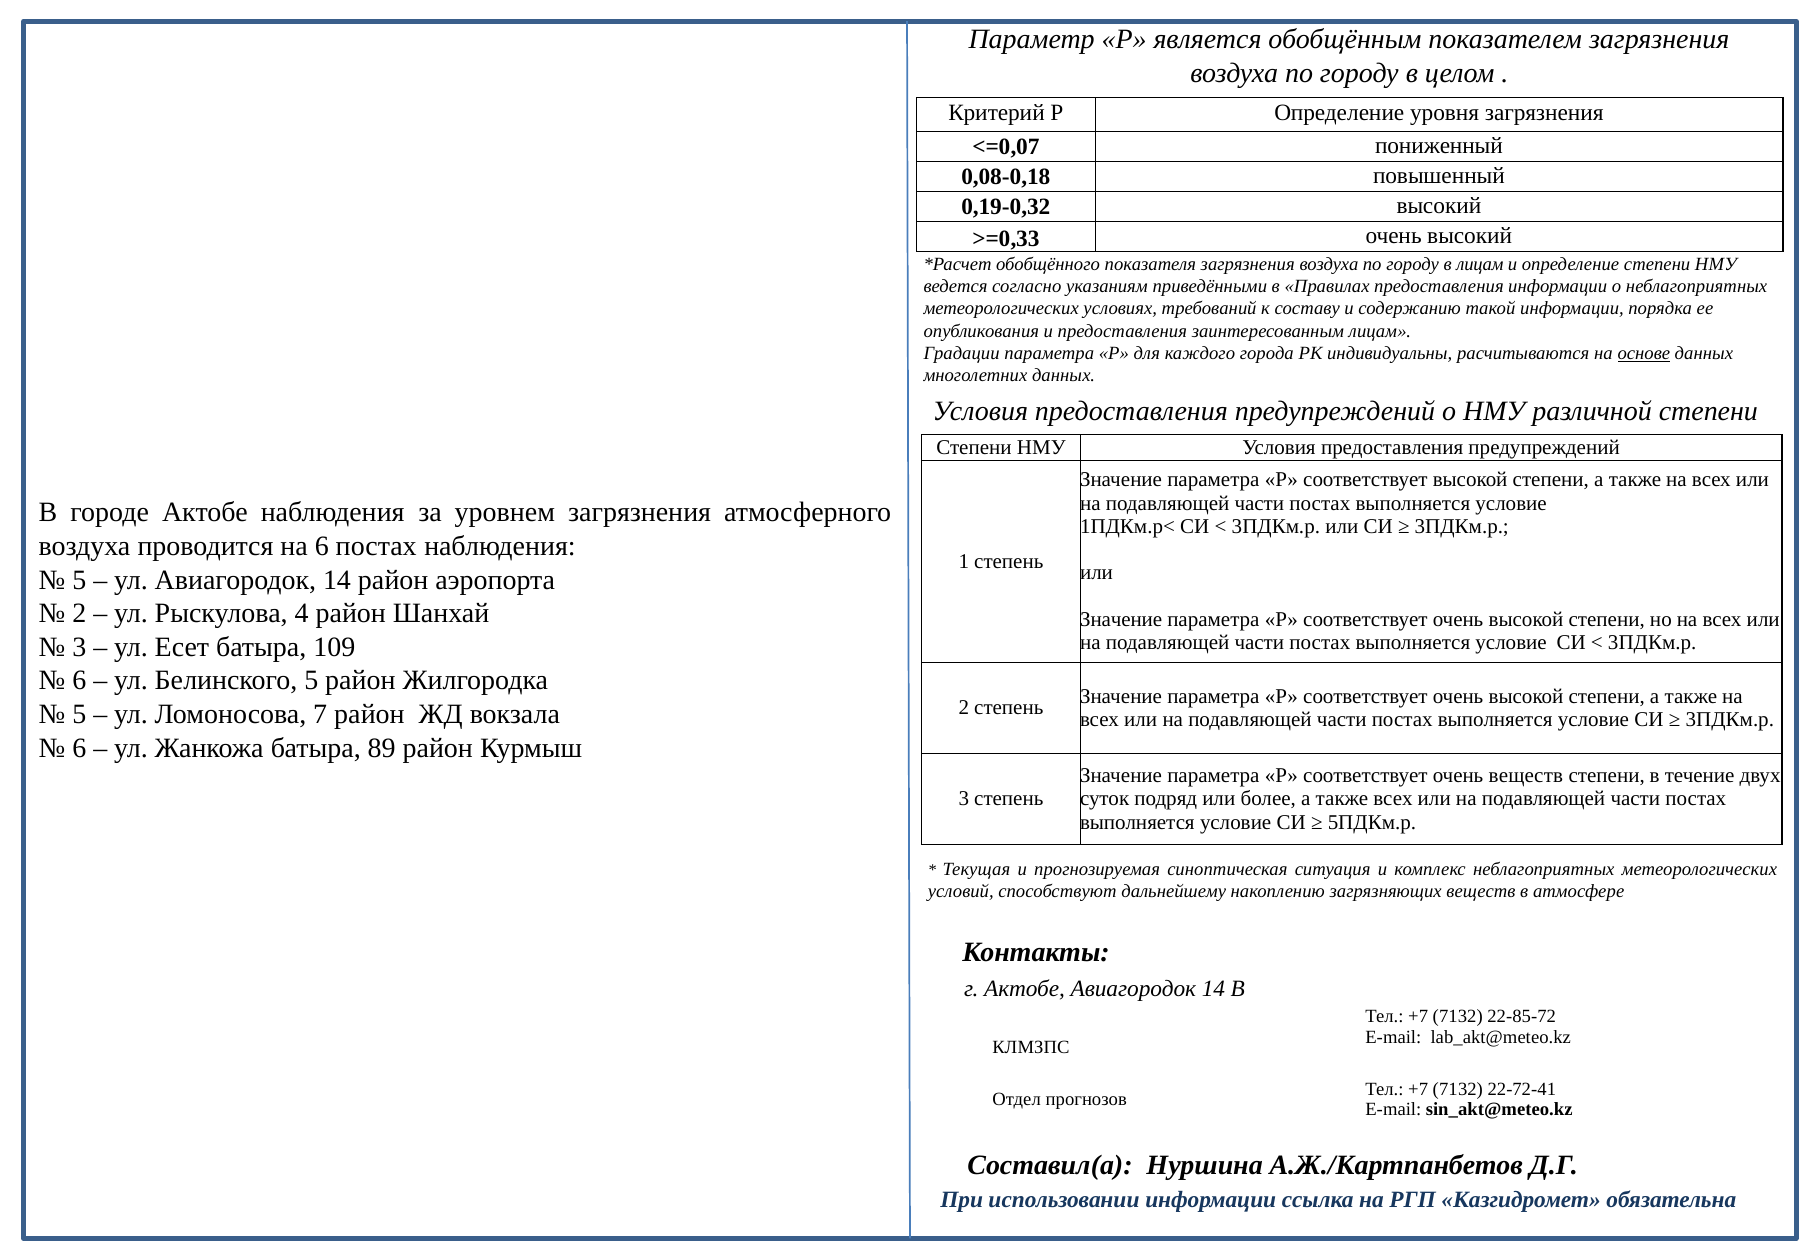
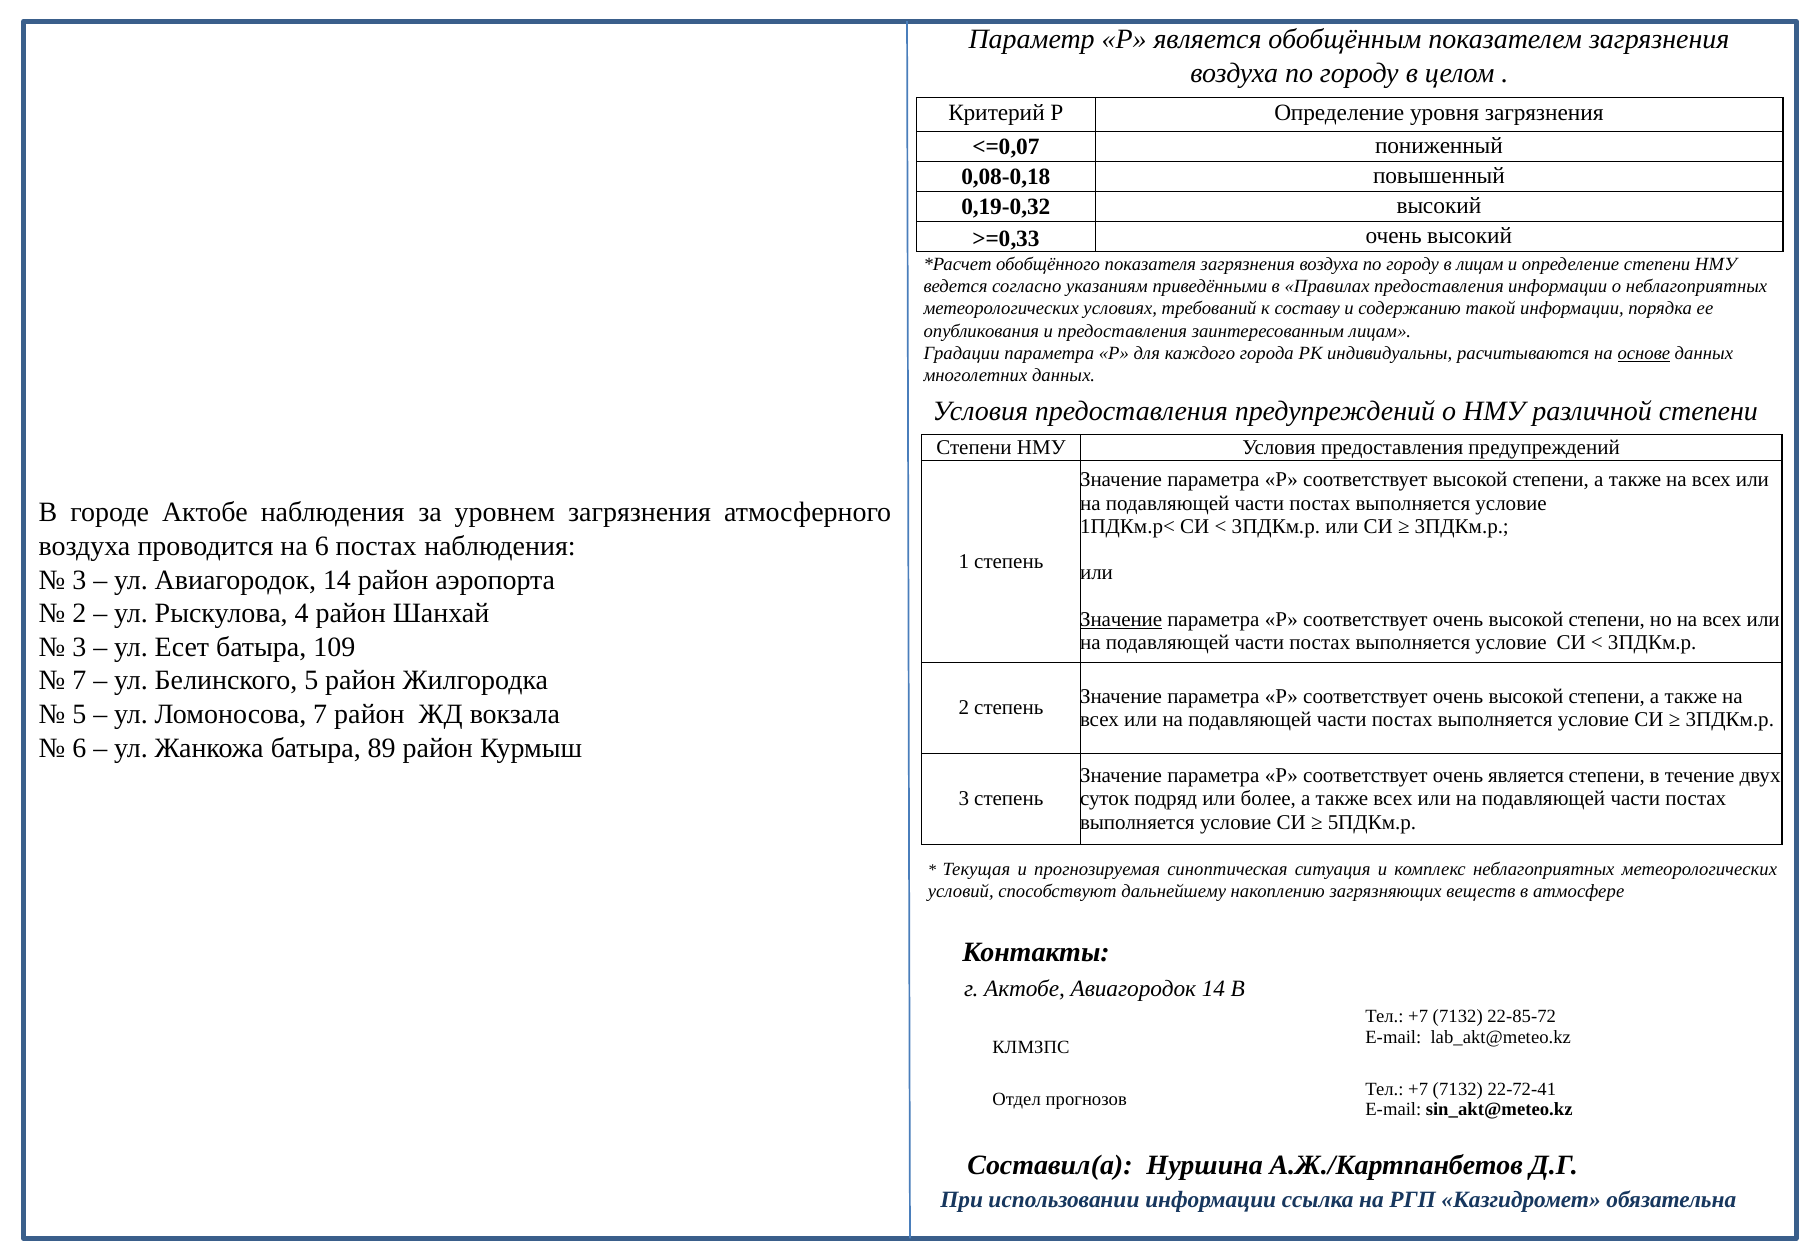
5: 5 -> 3 (79, 580)
Значение underline: none -> present (1121, 620)
6: 6 -> 7 (79, 681)
очень веществ: веществ -> является (1526, 776)
